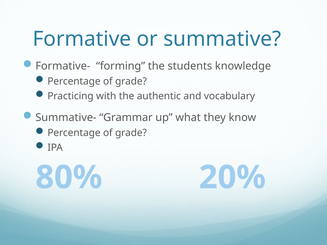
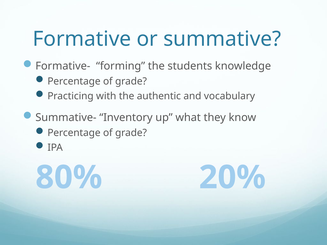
Grammar: Grammar -> Inventory (126, 118)
